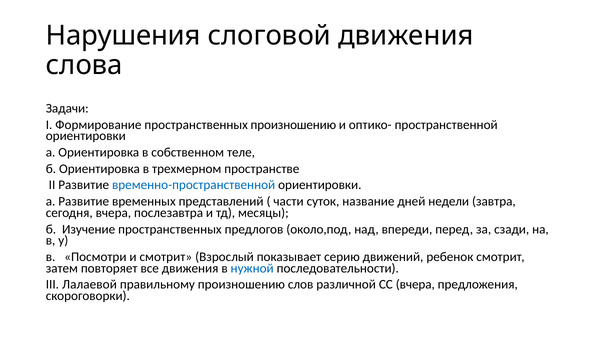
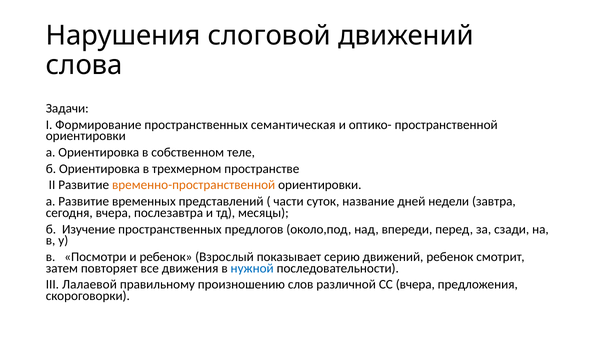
слоговой движения: движения -> движений (406, 36)
пространственных произношению: произношению -> семантическая (293, 125)
временно-пространственной colour: blue -> orange (194, 185)
и смотрит: смотрит -> ребенок (166, 257)
